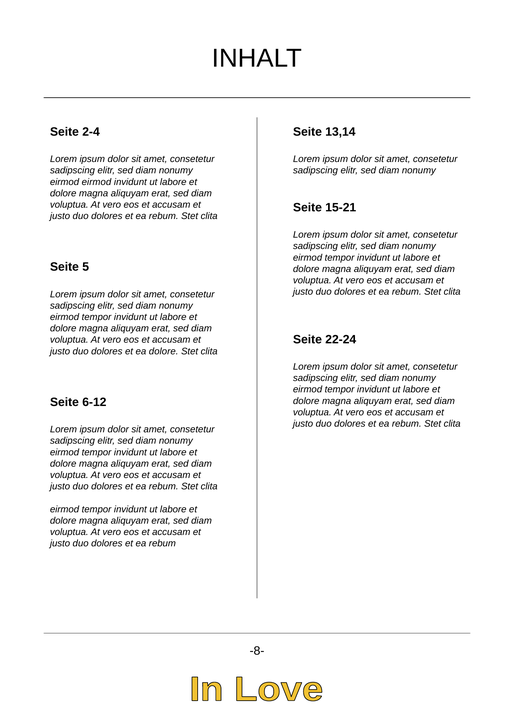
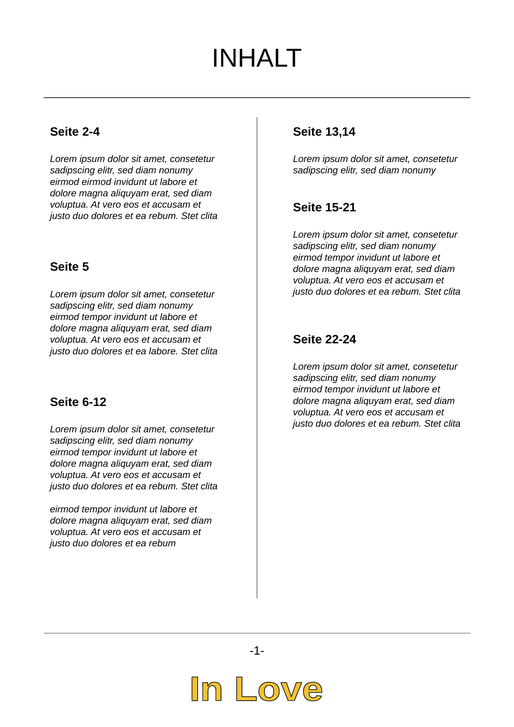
ea dolore: dolore -> labore (164, 351)
-8-: -8- -> -1- (257, 651)
